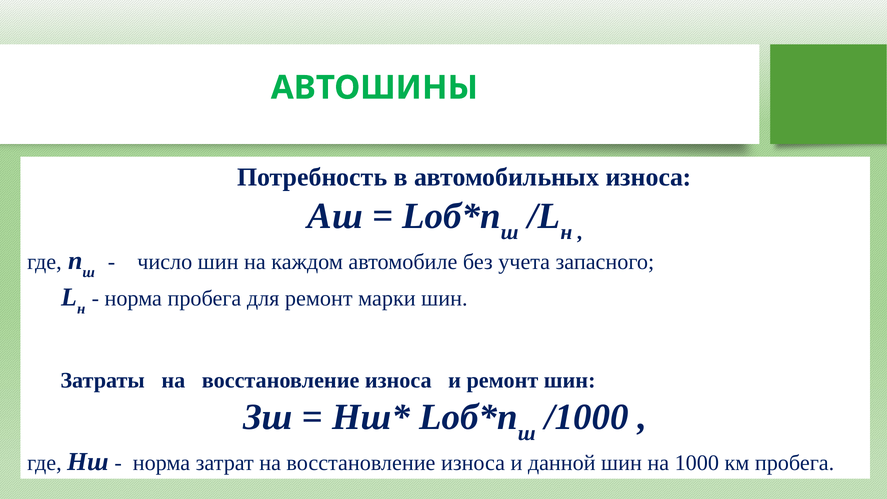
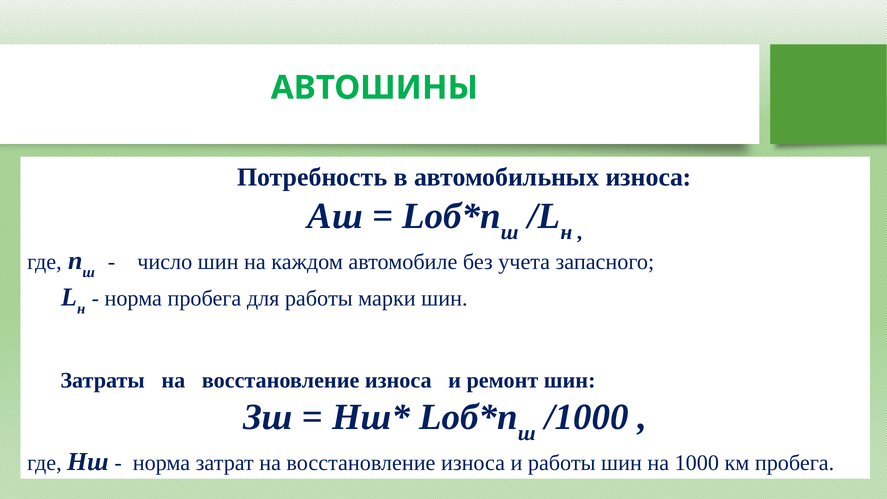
для ремонт: ремонт -> работы (319, 299)
и данной: данной -> работы (562, 463)
